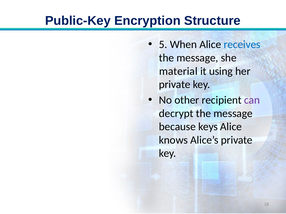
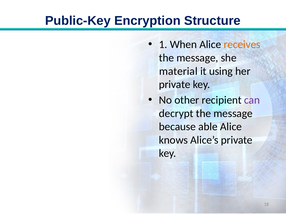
5: 5 -> 1 (163, 45)
receives colour: blue -> orange (242, 45)
keys: keys -> able (208, 127)
